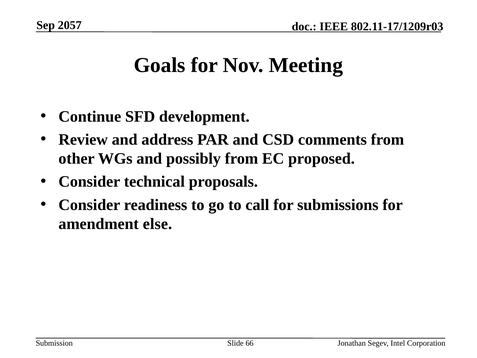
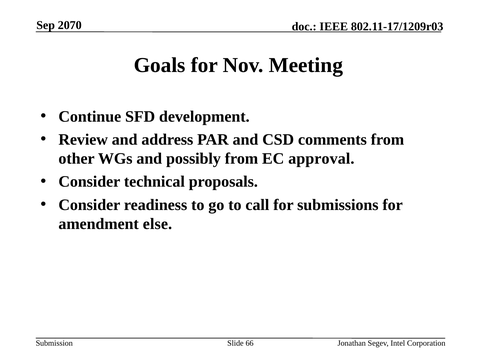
2057: 2057 -> 2070 (70, 25)
proposed: proposed -> approval (321, 159)
